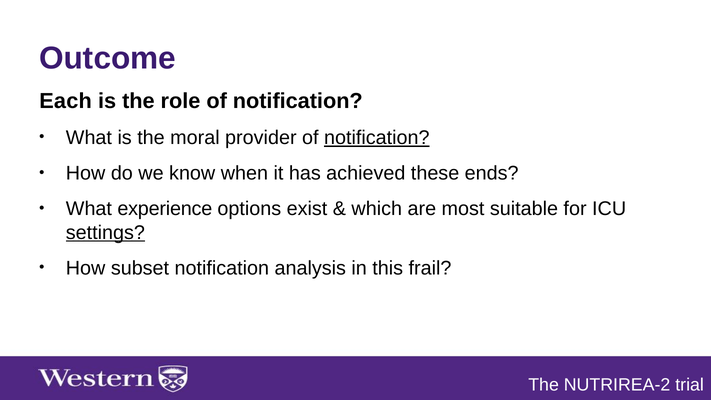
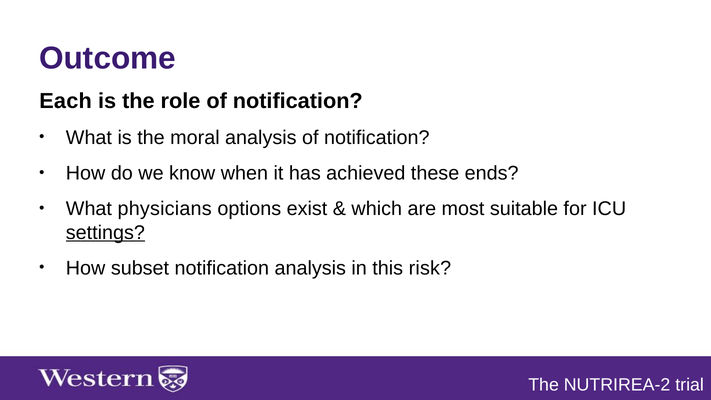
moral provider: provider -> analysis (261, 138)
notification underline: present -> none (377, 138)
experience: experience -> physicians (165, 209)
frail: frail -> risk (430, 268)
